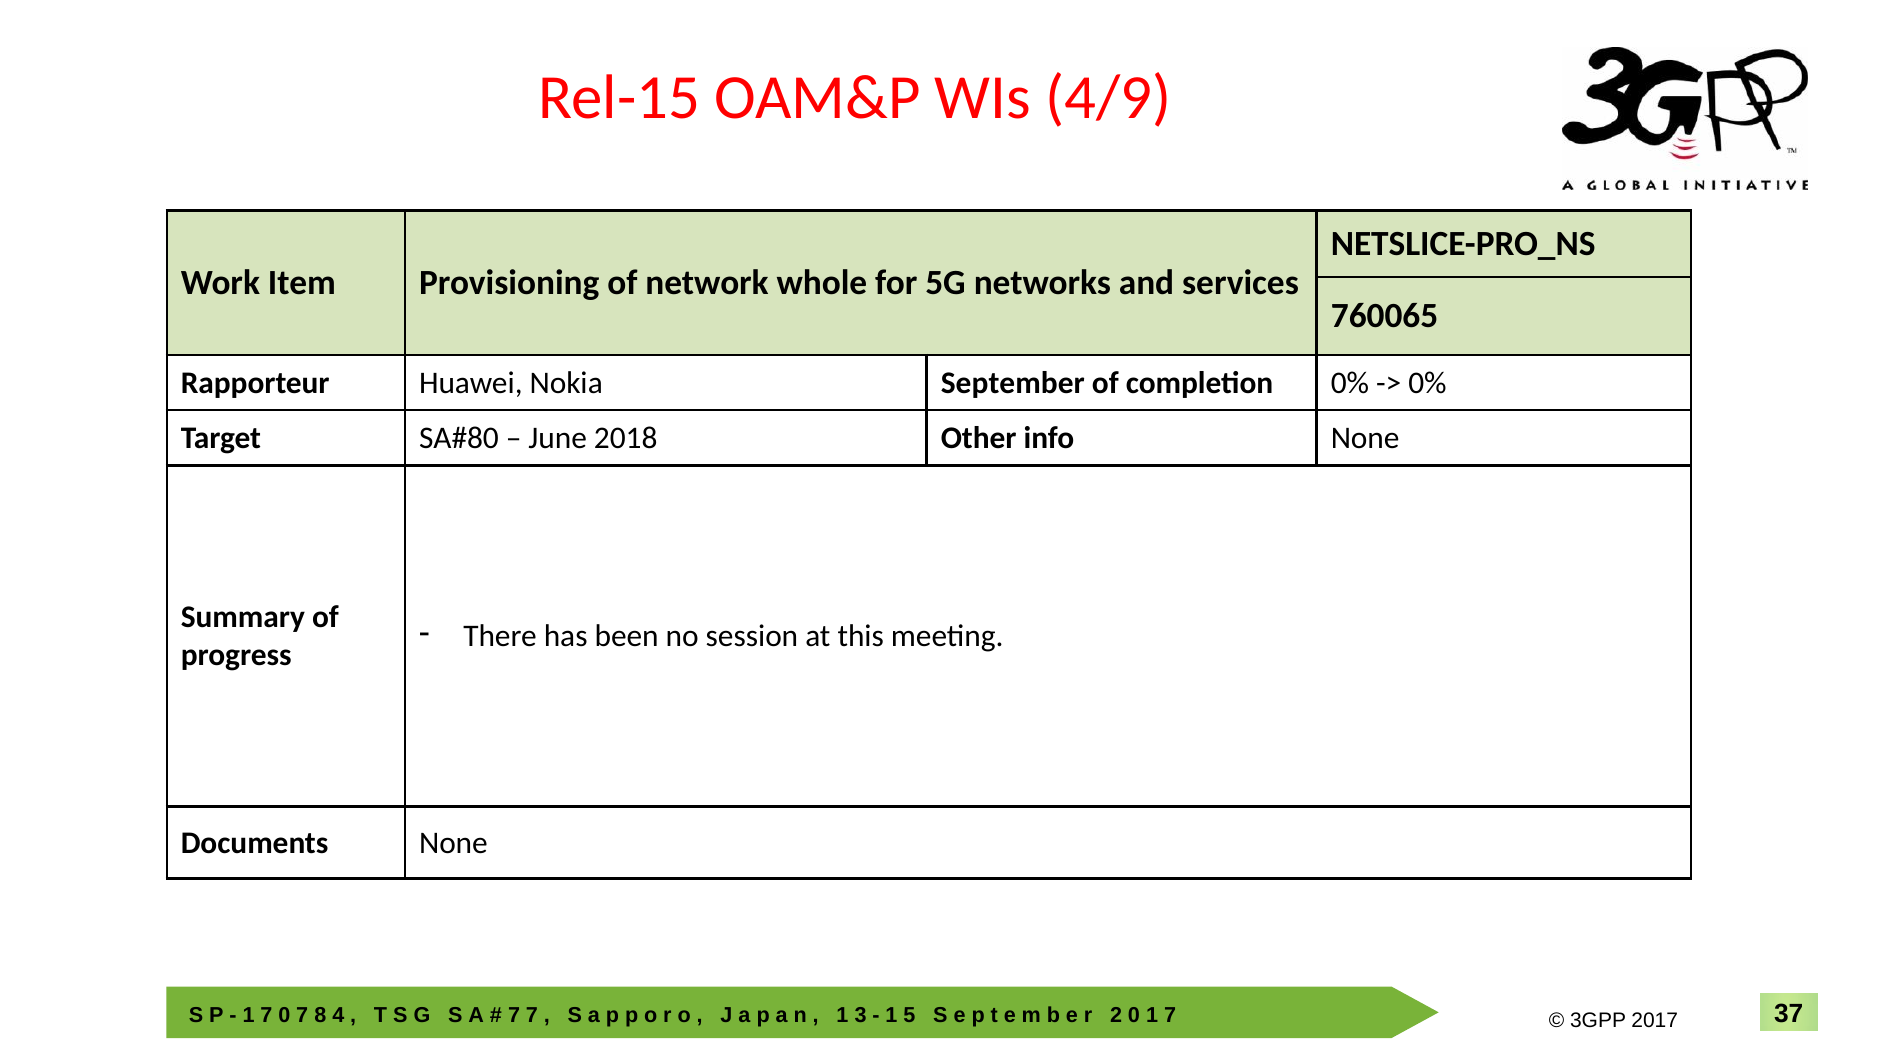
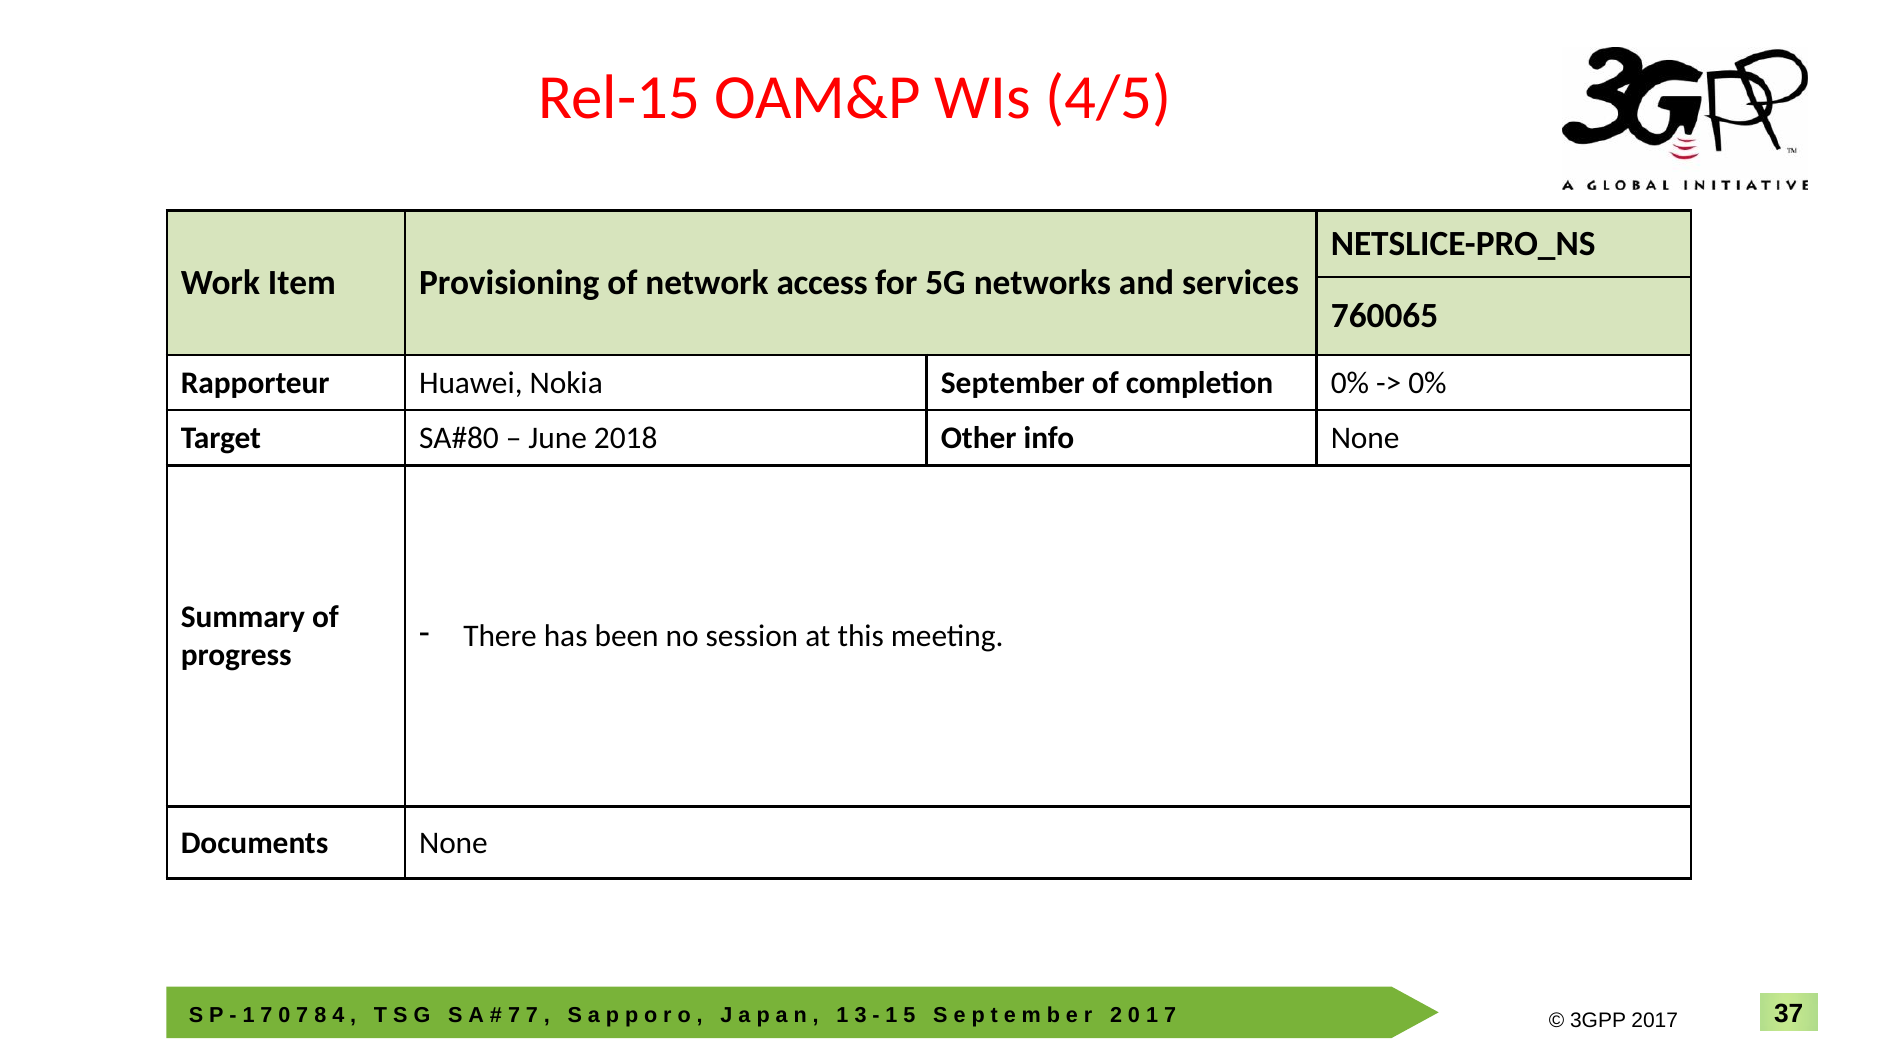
4/9: 4/9 -> 4/5 (1108, 98)
whole: whole -> access (822, 283)
